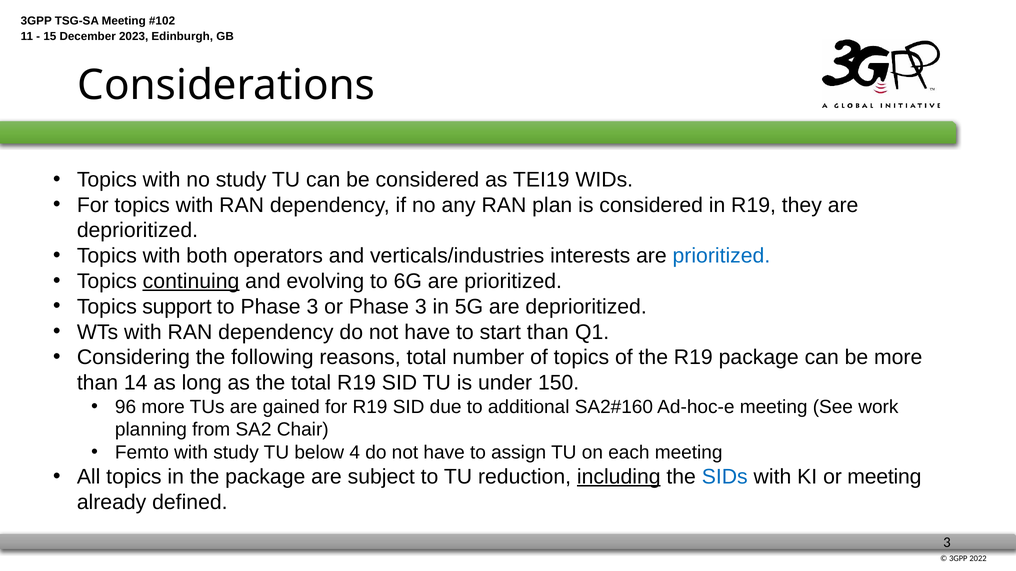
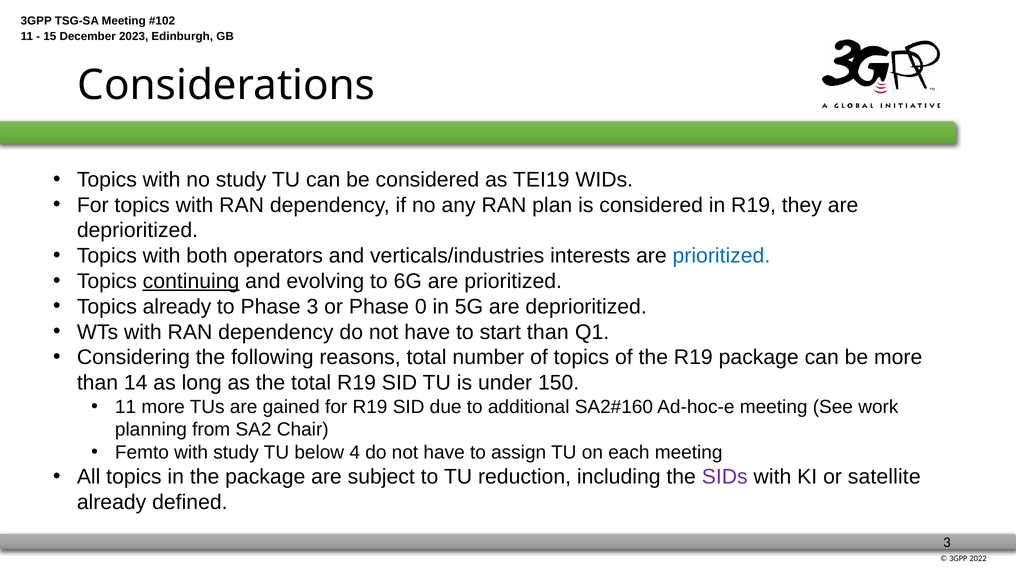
Topics support: support -> already (177, 307)
or Phase 3: 3 -> 0 (421, 307)
96: 96 -> 11 (126, 407)
including underline: present -> none (619, 477)
SIDs colour: blue -> purple (725, 477)
or meeting: meeting -> satellite (884, 477)
